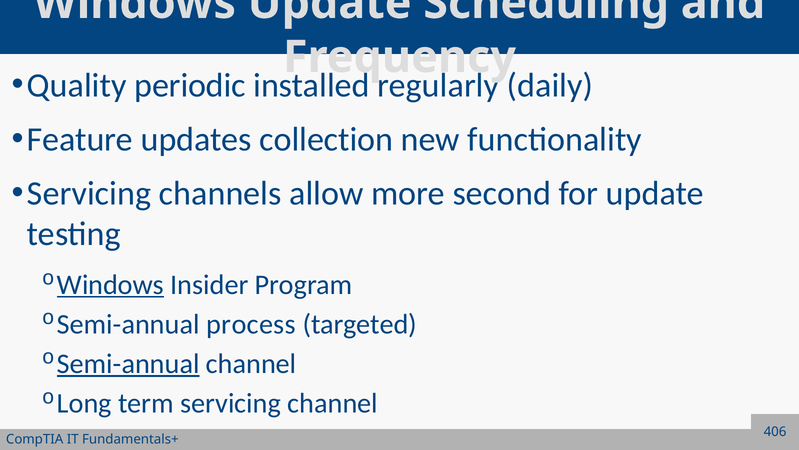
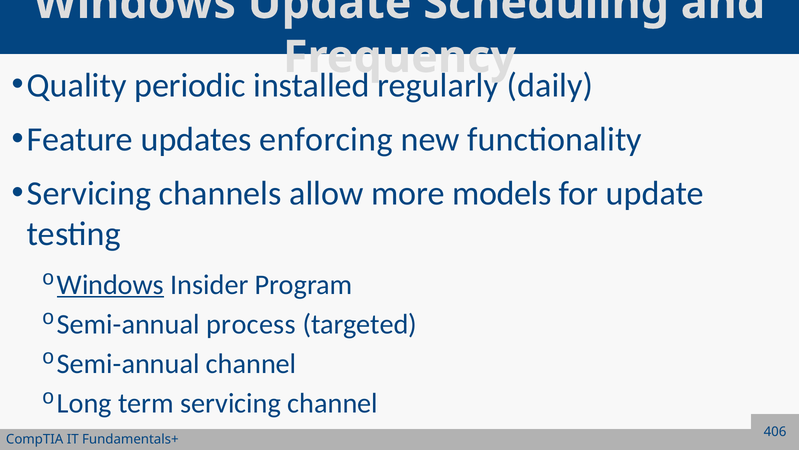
collection: collection -> enforcing (326, 139)
second: second -> models (502, 193)
Semi-annual underline: present -> none (128, 363)
